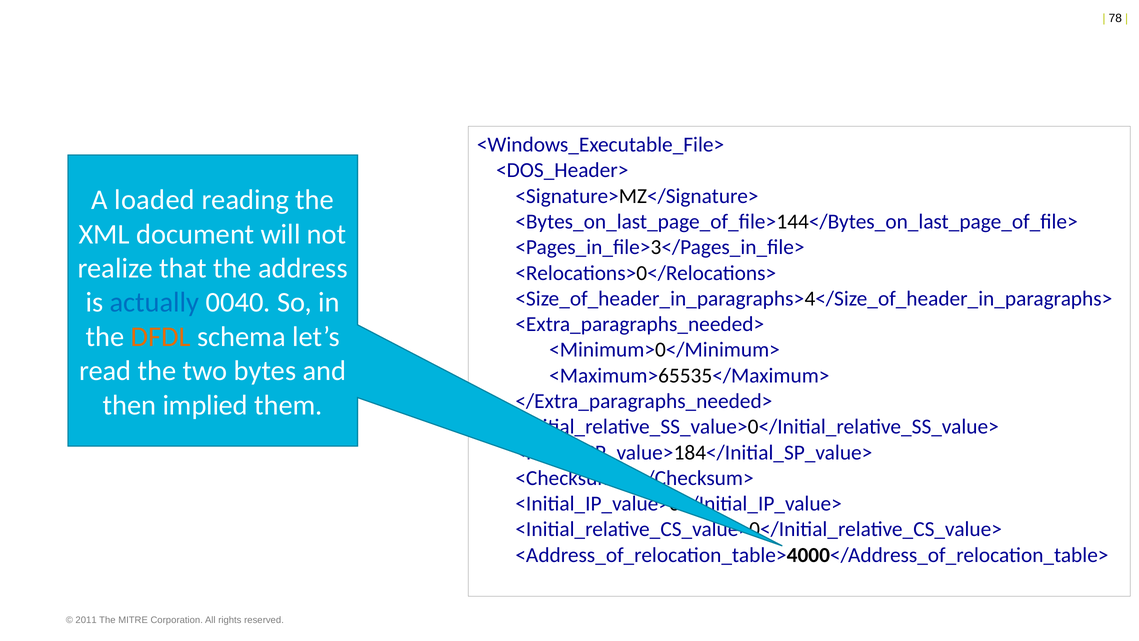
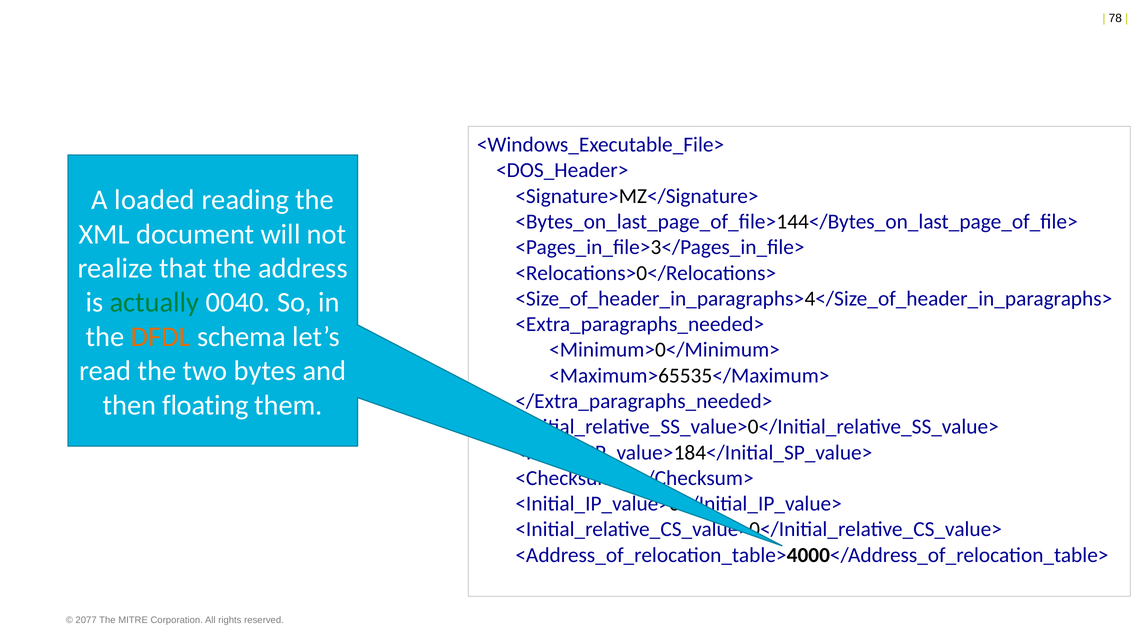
actually colour: blue -> green (154, 302)
implied: implied -> floating (205, 405)
2011: 2011 -> 2077 (86, 620)
